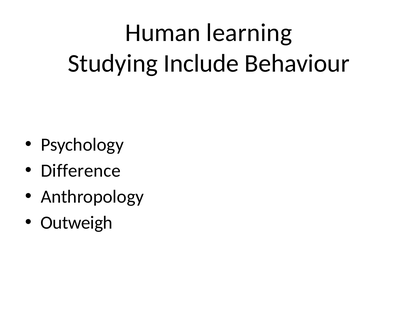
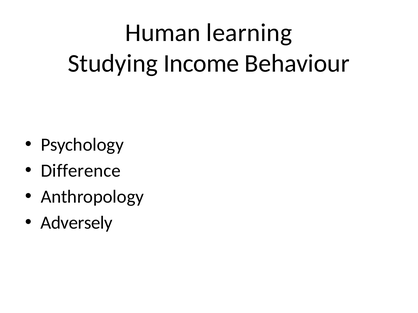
Include: Include -> Income (201, 63)
Outweigh: Outweigh -> Adversely (77, 223)
